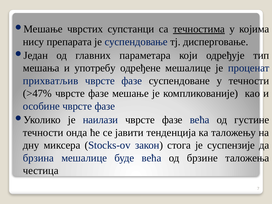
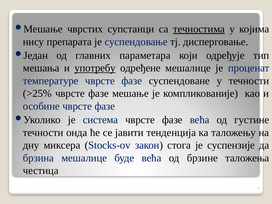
употребу underline: none -> present (95, 68)
прихватљив: прихватљив -> температуре (51, 81)
>47%: >47% -> >25% (37, 94)
наилази: наилази -> система (100, 120)
